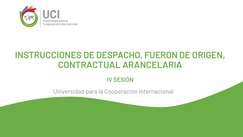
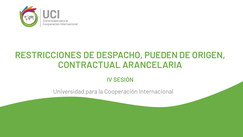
INSTRUCCIONES: INSTRUCCIONES -> RESTRICCIONES (48, 55)
FUERON: FUERON -> PUEDEN (161, 55)
